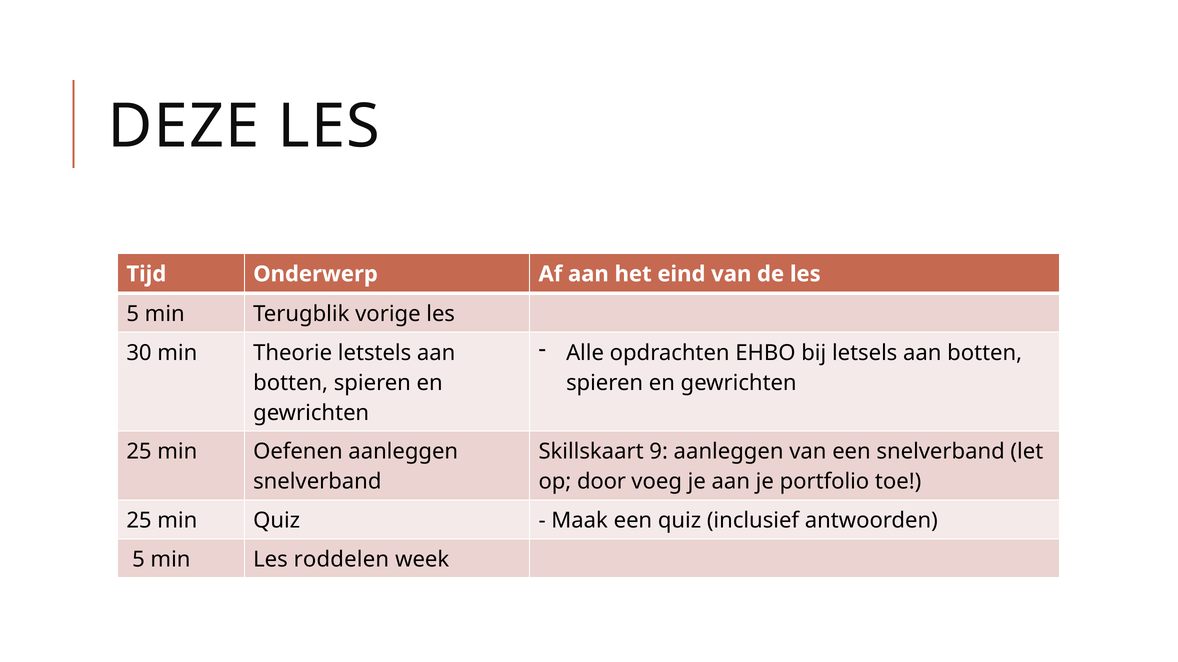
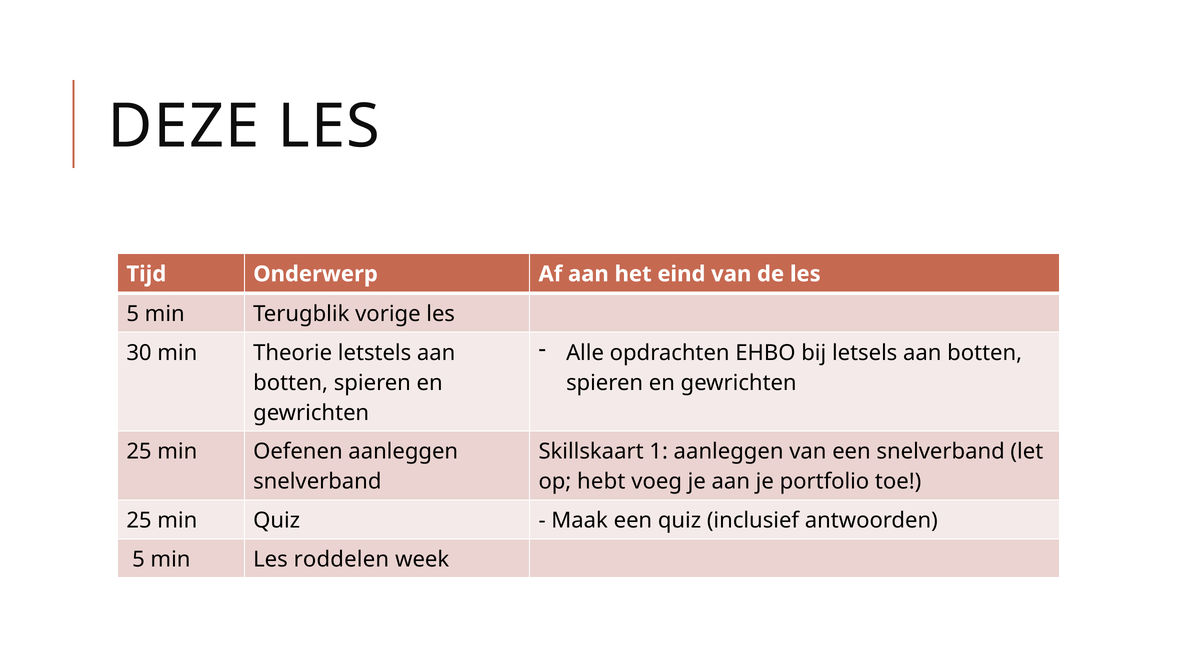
Skillskaart 9: 9 -> 1 (659, 452)
door: door -> hebt (601, 482)
